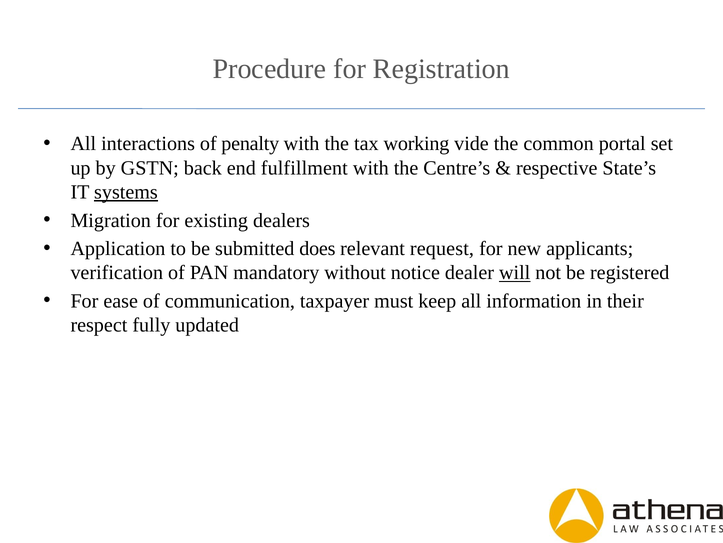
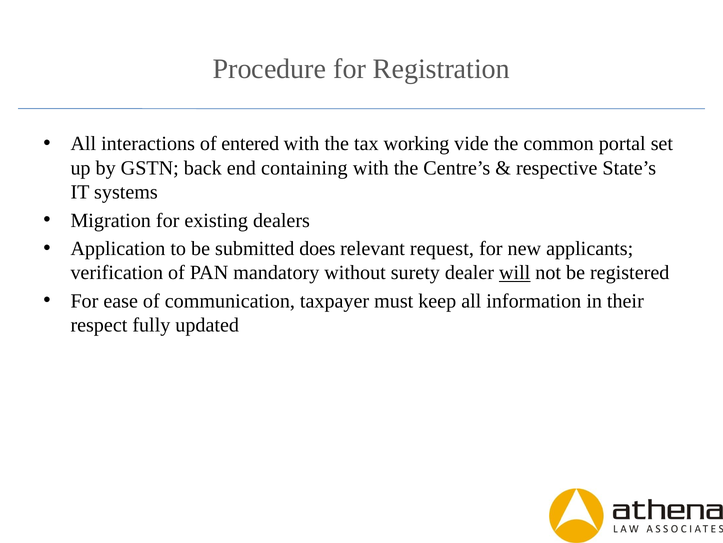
penalty: penalty -> entered (250, 144)
fulfillment: fulfillment -> containing (304, 168)
systems underline: present -> none (126, 192)
notice: notice -> surety (415, 272)
